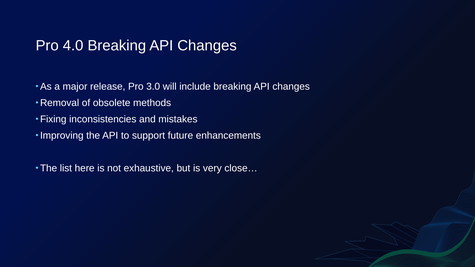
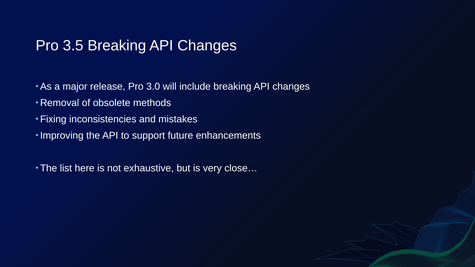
4.0: 4.0 -> 3.5 (73, 46)
